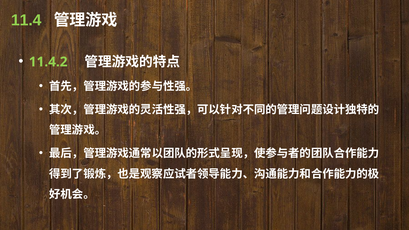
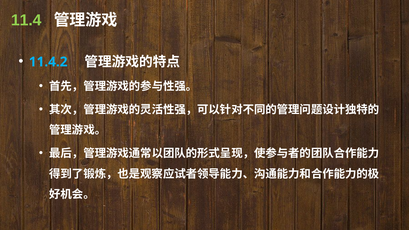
11.4.2 colour: light green -> light blue (48, 62)
